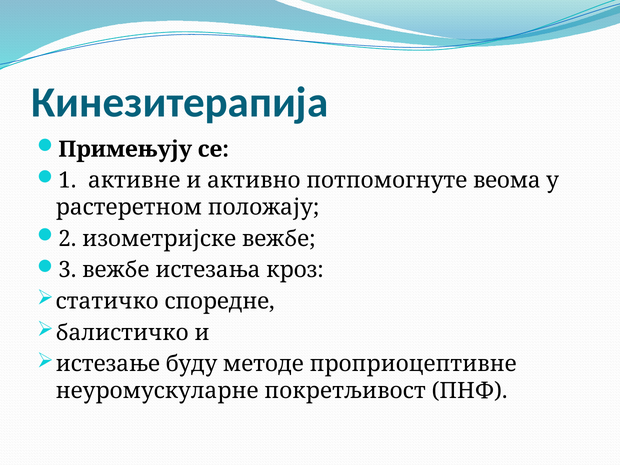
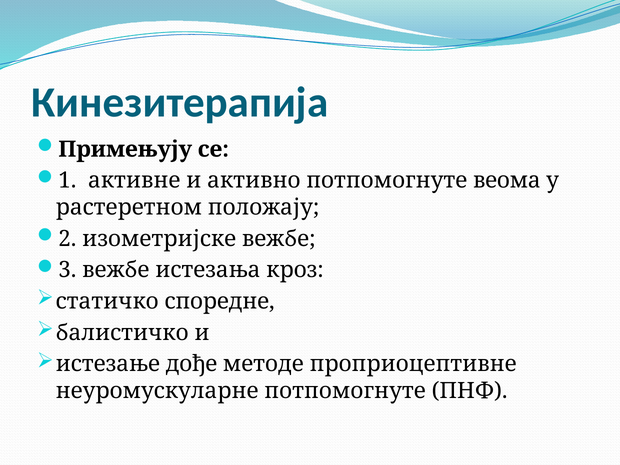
буду: буду -> дође (191, 364)
неуромускуларне покретљивост: покретљивост -> потпомогнуте (345, 391)
